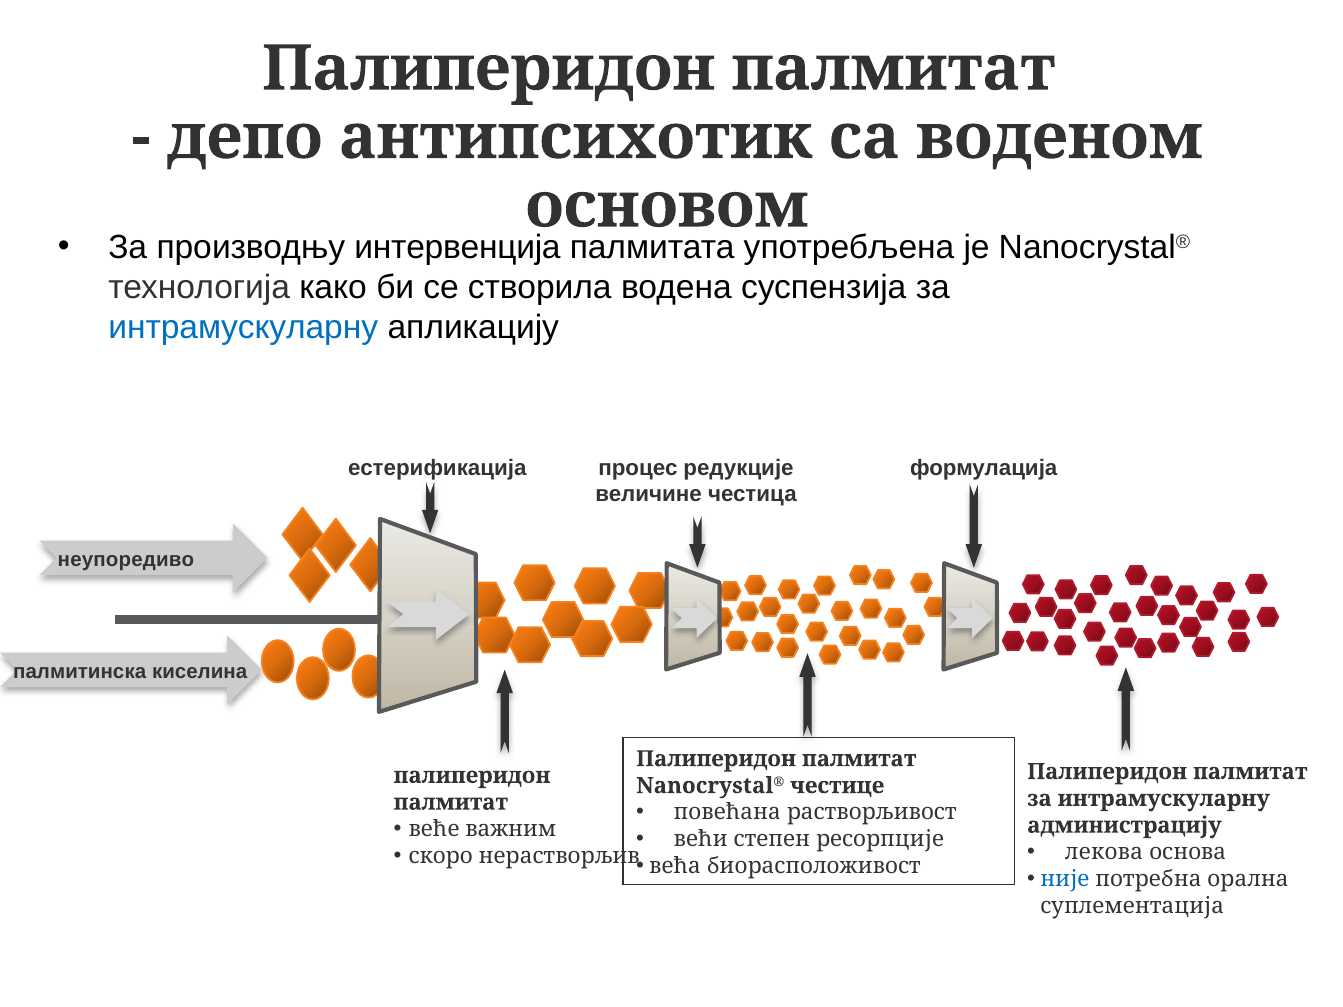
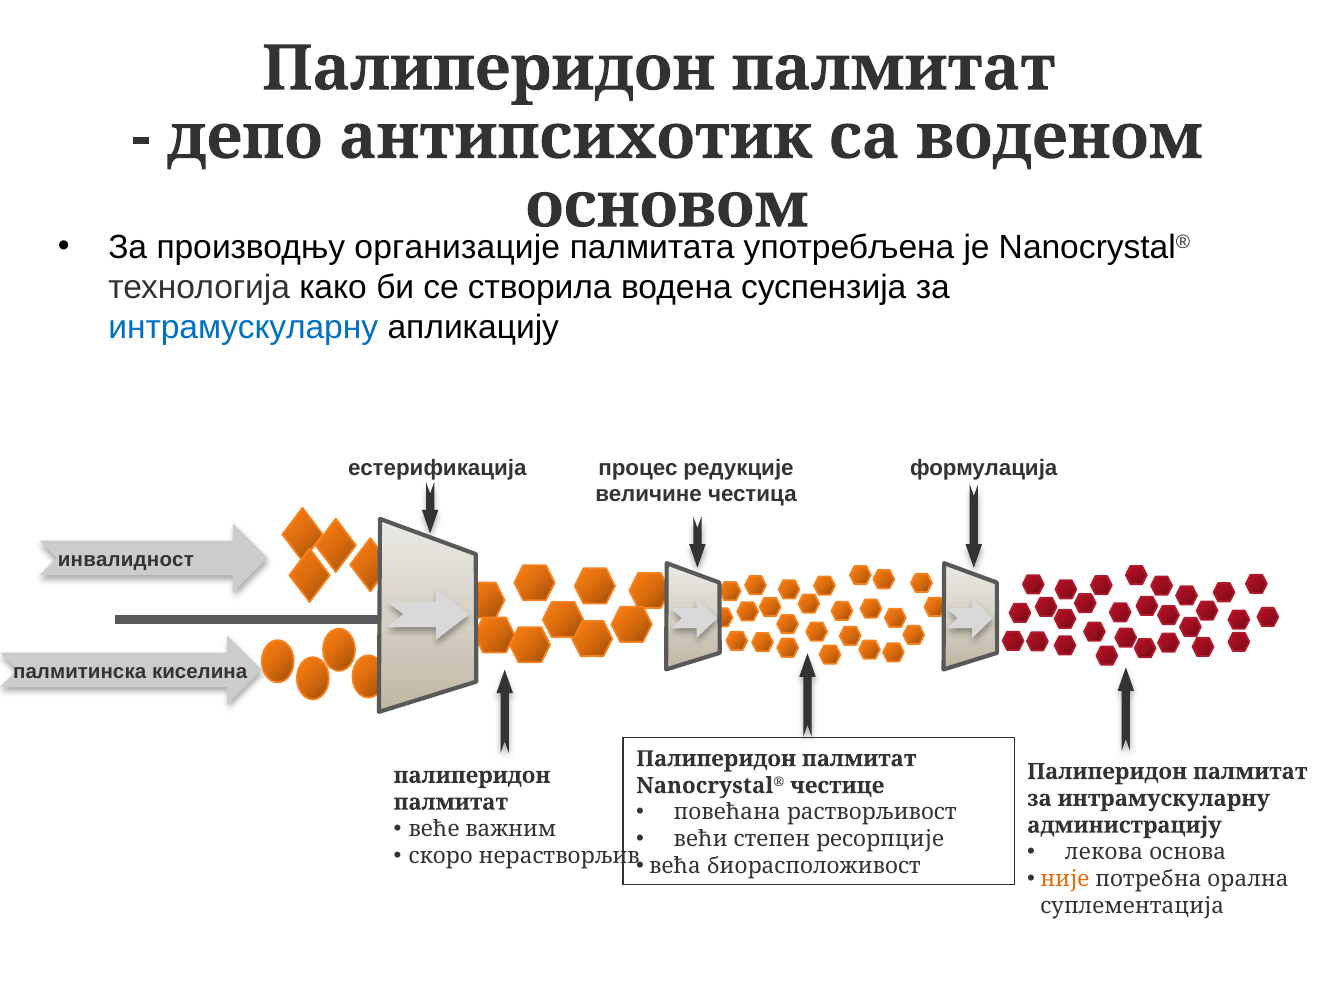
интервенција: интервенција -> организације (457, 247)
неупоредиво: неупоредиво -> инвалидност (126, 560)
није colour: blue -> orange (1065, 879)
